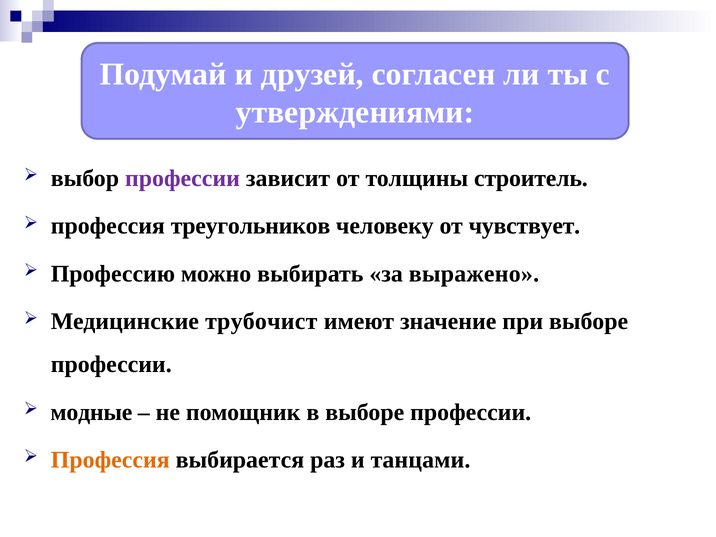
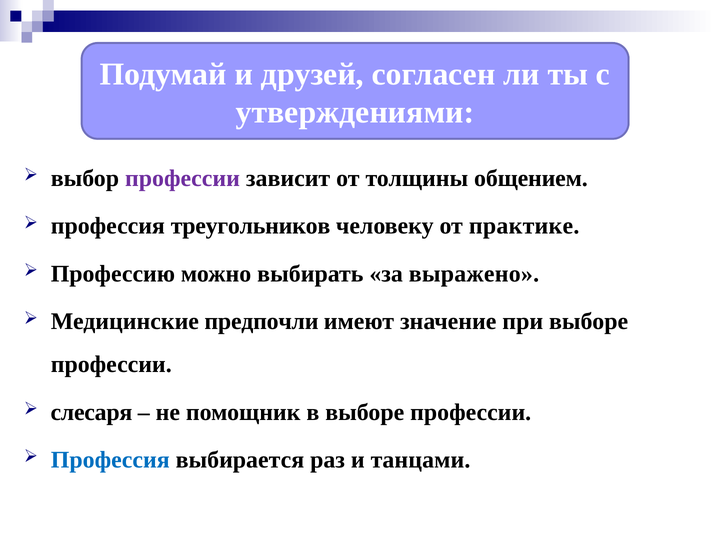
строитель: строитель -> общением (531, 178)
чувствует: чувствует -> практике (524, 226)
трубочист: трубочист -> предпочли (261, 322)
модные: модные -> слесаря (91, 412)
Профессия colour: orange -> blue (110, 460)
